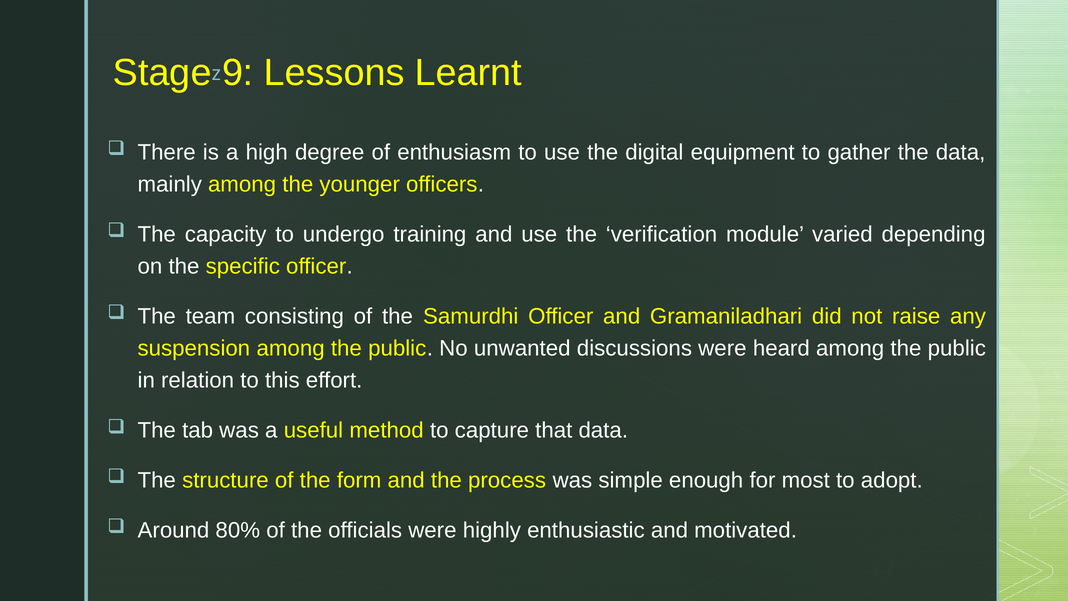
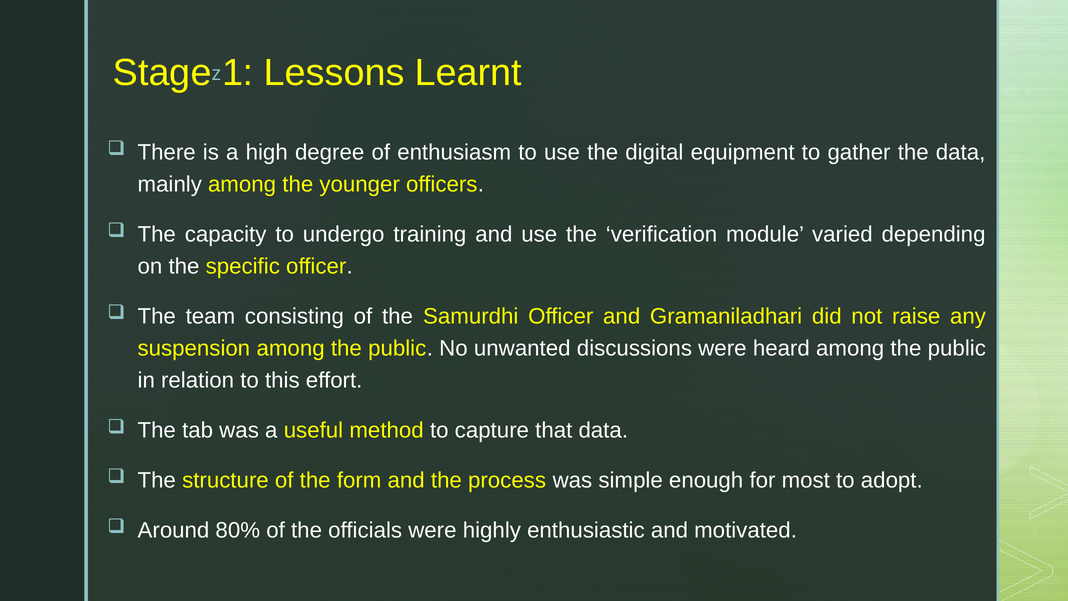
9: 9 -> 1 (238, 73)
